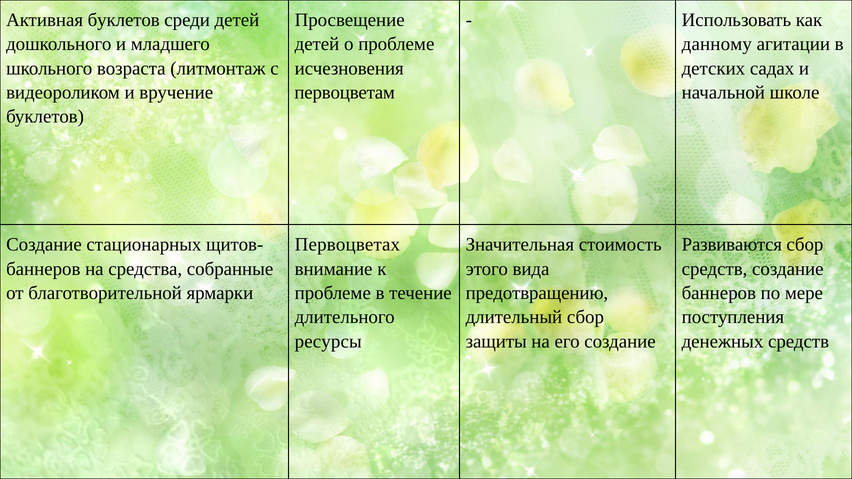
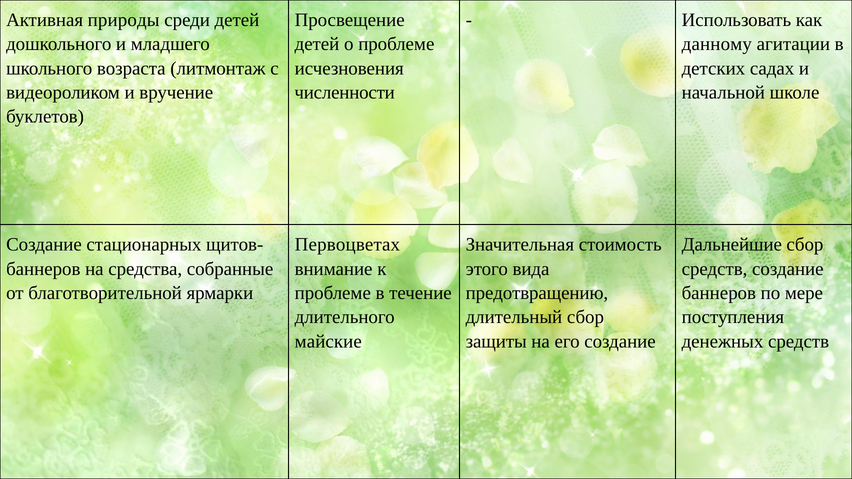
Активная буклетов: буклетов -> природы (124, 20)
первоцветам: первоцветам -> численности (345, 93)
Развиваются: Развиваются -> Дальнейшие (732, 245)
ресурсы: ресурсы -> майские (328, 341)
